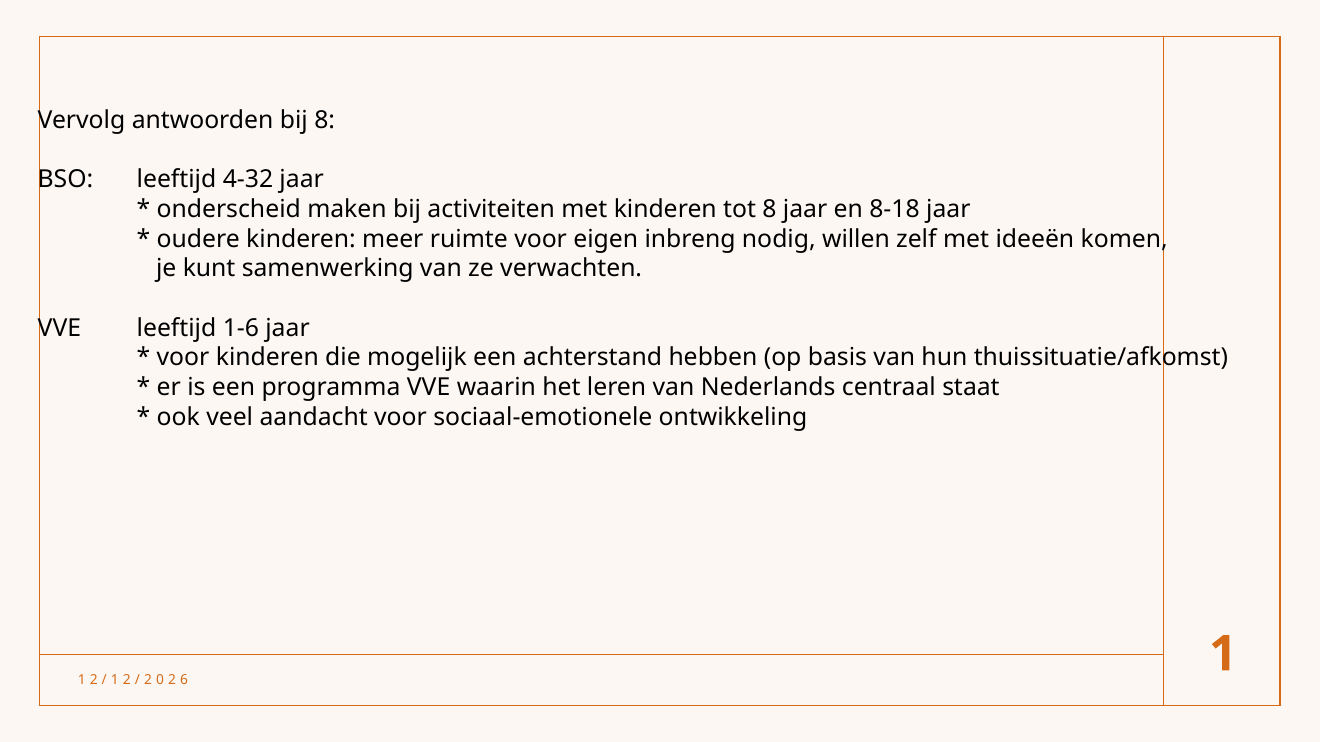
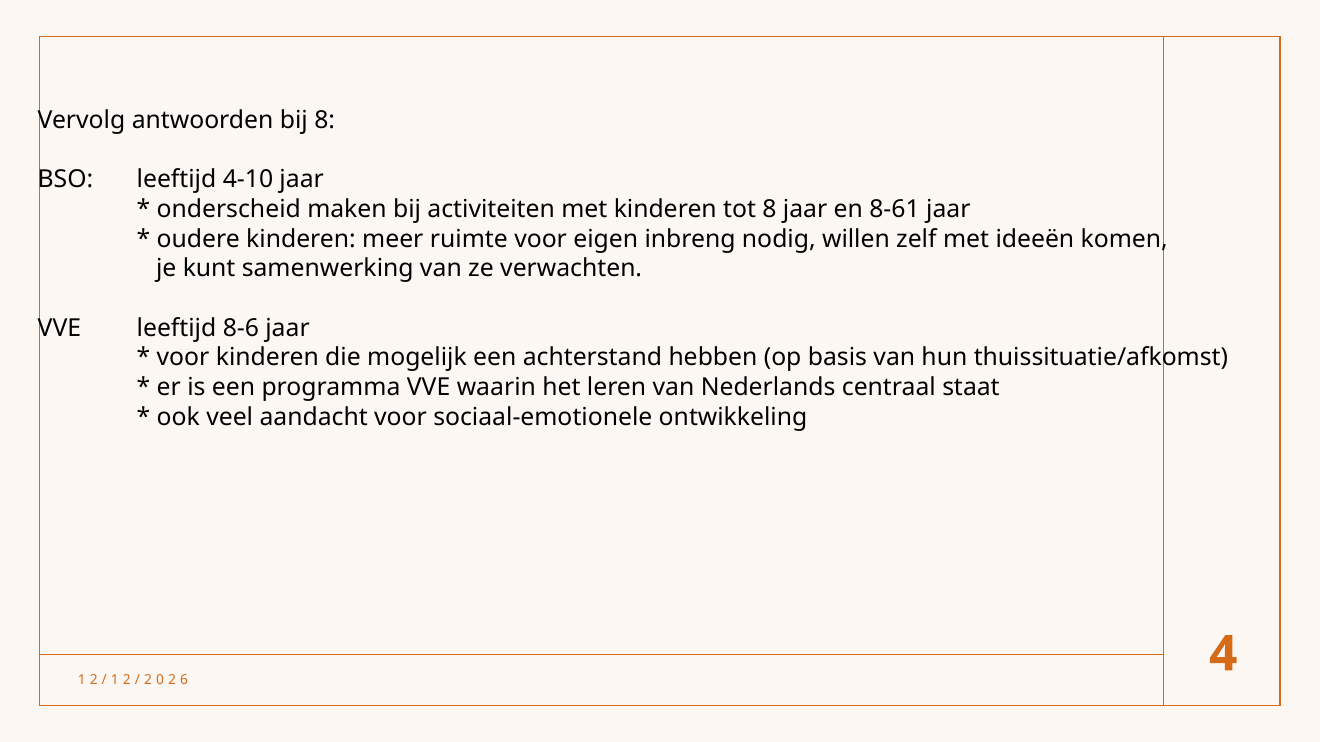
4-32: 4-32 -> 4-10 (248, 180)
8-18: 8-18 -> 8-61 (894, 210)
1-6: 1-6 -> 8-6 (241, 328)
1: 1 -> 4 (1223, 654)
